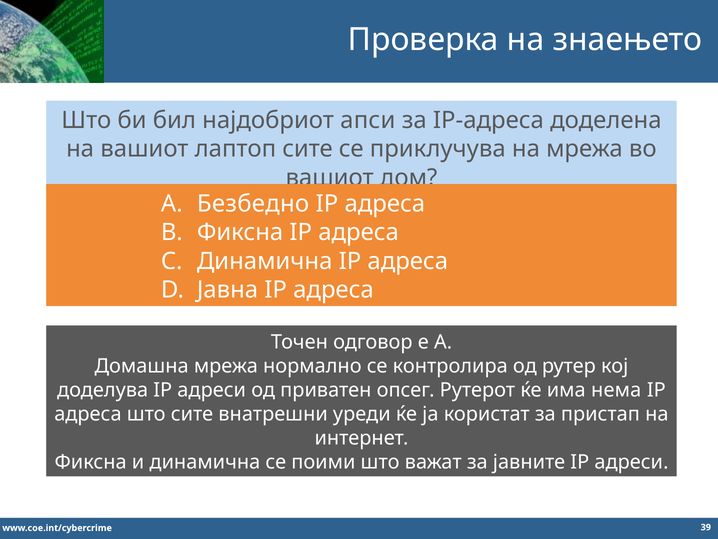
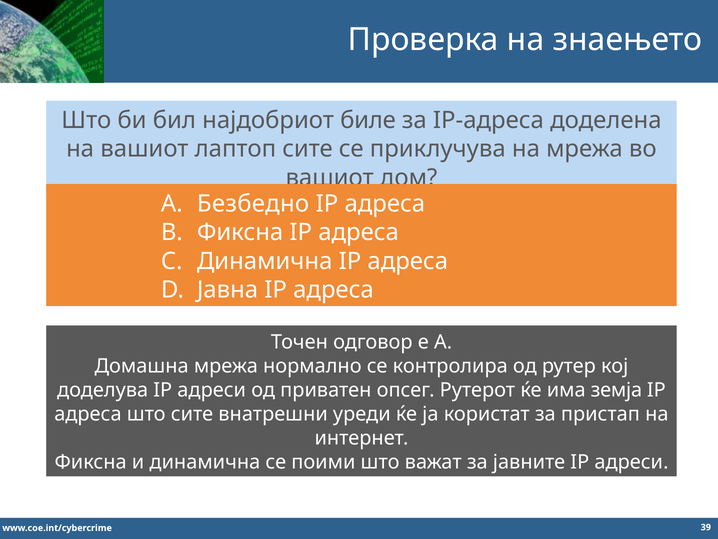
апси: апси -> биле (368, 120)
нема: нема -> земја (616, 390)
